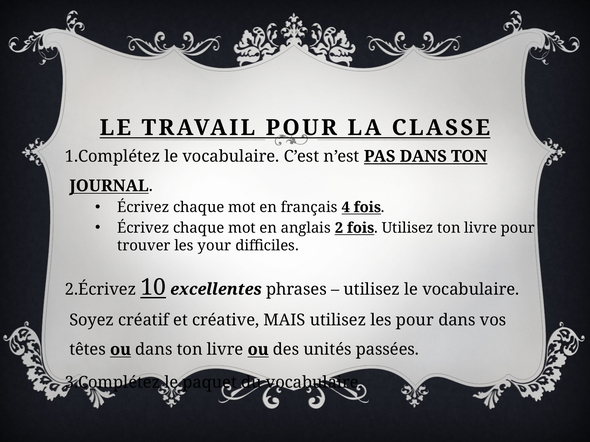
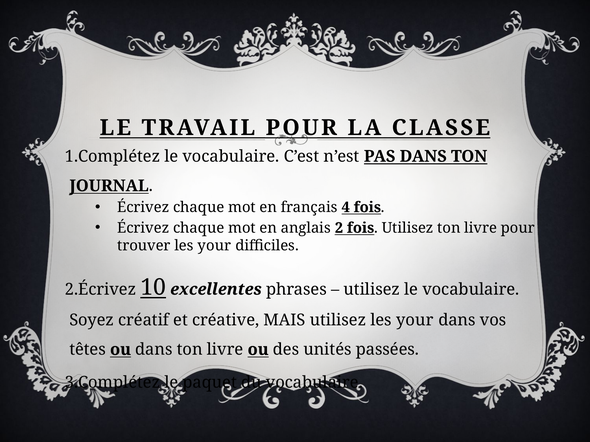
utilisez les pour: pour -> your (415, 320)
